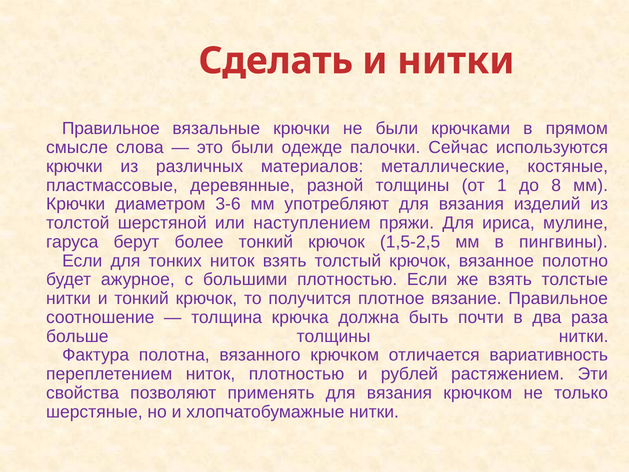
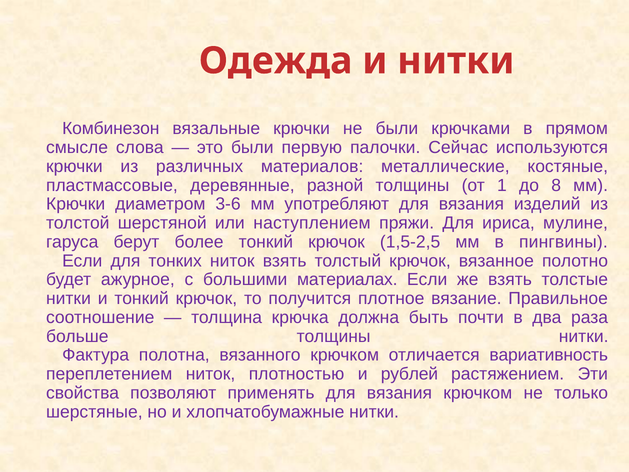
Сделать: Сделать -> Одежда (276, 61)
Правильное: Правильное -> Комбинезон (111, 129)
одежде: одежде -> первую (312, 147)
большими плотностью: плотностью -> материалах (347, 280)
